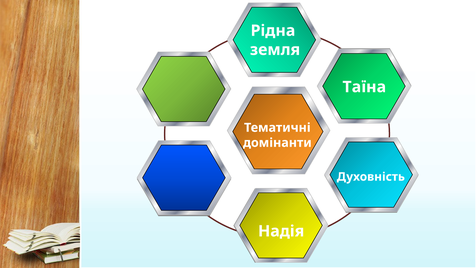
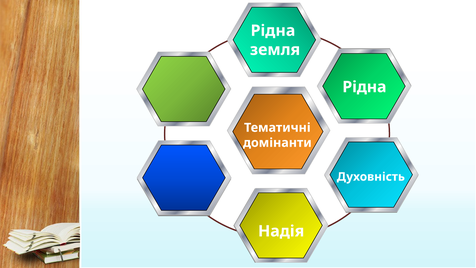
Таїна: Таїна -> Рідна (364, 87)
